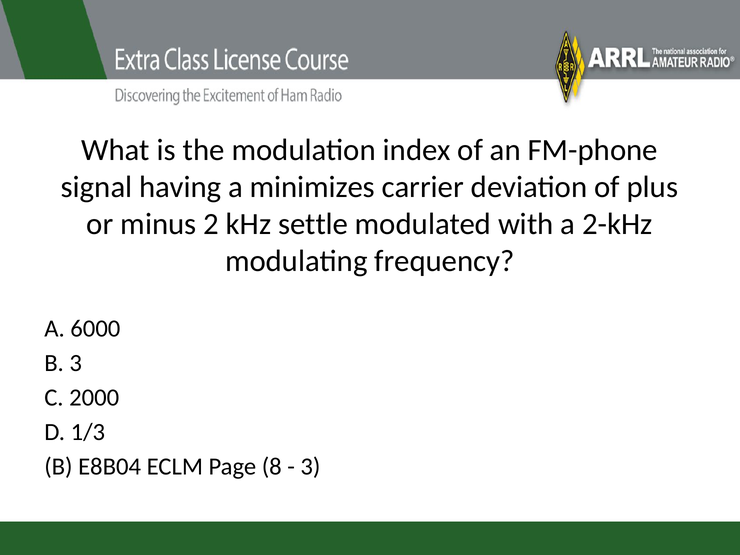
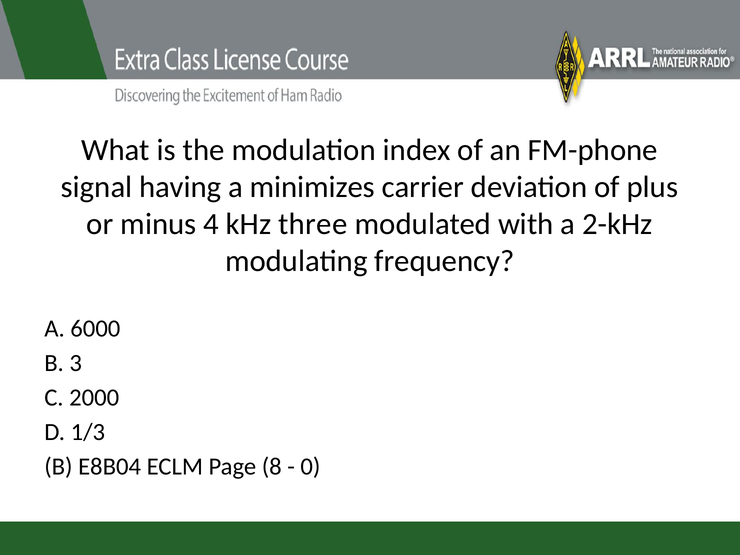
2: 2 -> 4 (211, 224)
settle: settle -> three (313, 224)
3: 3 -> 0 (310, 467)
